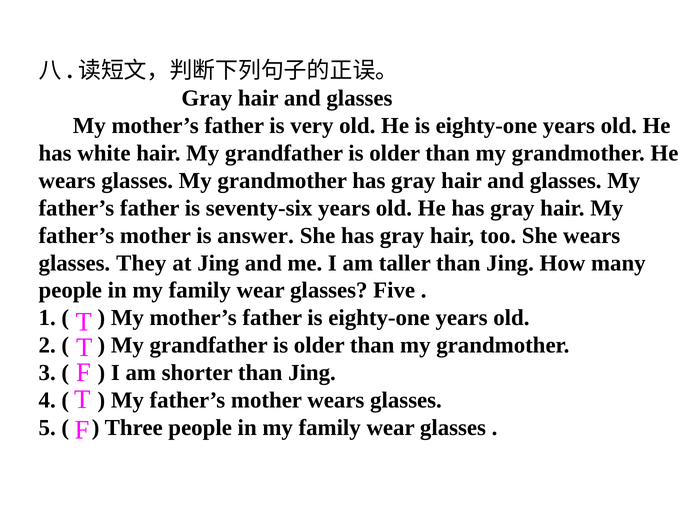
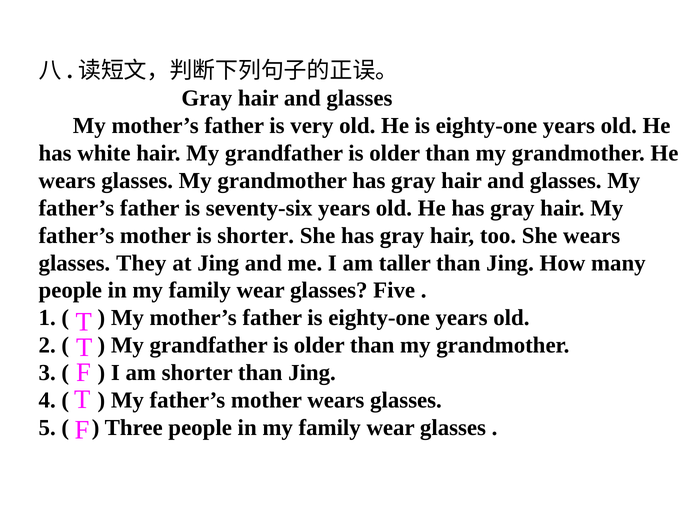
is answer: answer -> shorter (256, 235)
